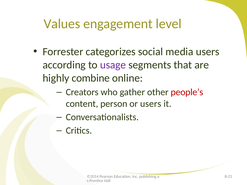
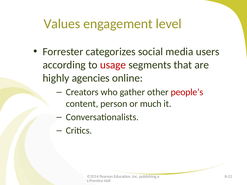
usage colour: purple -> red (113, 65)
combine: combine -> agencies (91, 78)
or users: users -> much (151, 104)
